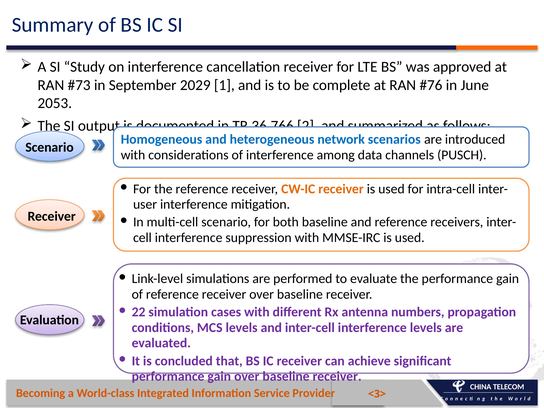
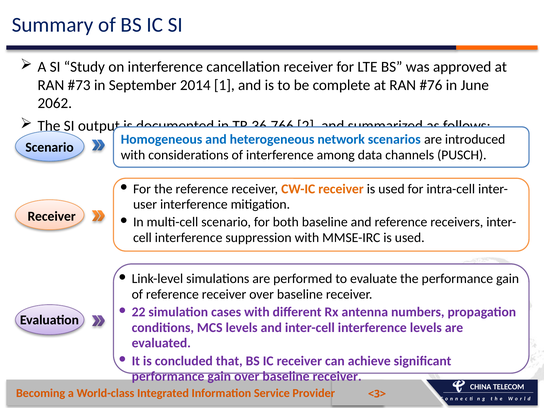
2029: 2029 -> 2014 (195, 85)
2053: 2053 -> 2062 (55, 103)
